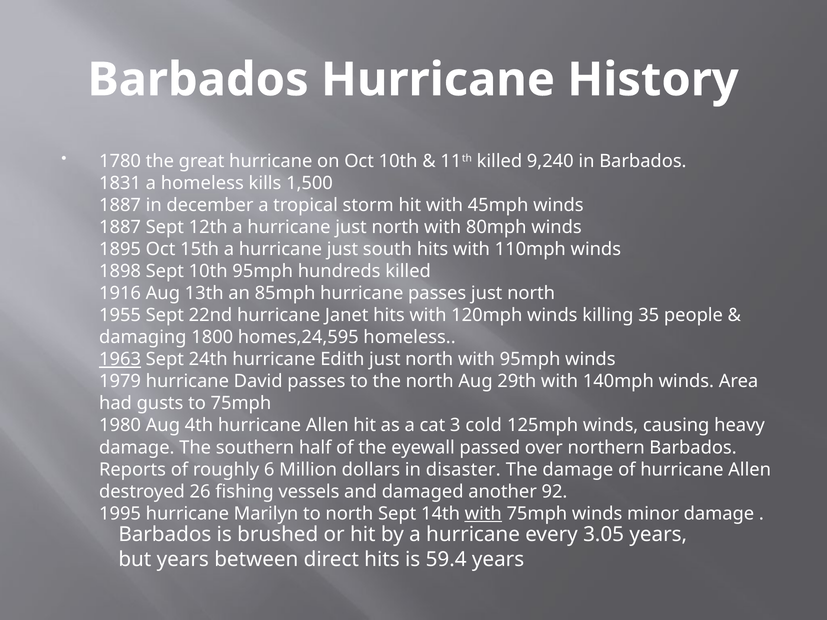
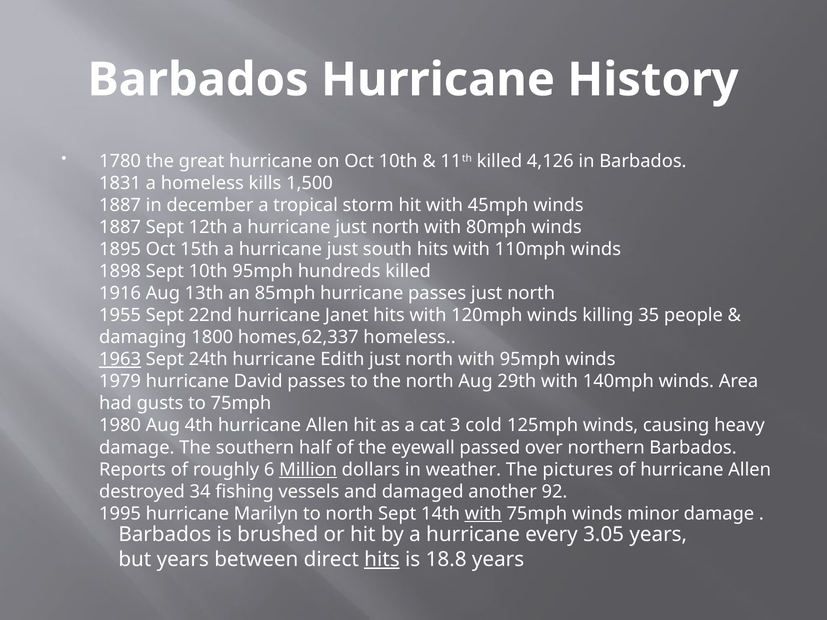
9,240: 9,240 -> 4,126 (550, 161)
homes,24,595: homes,24,595 -> homes,62,337 (298, 337)
Million underline: none -> present (308, 470)
disaster: disaster -> weather (463, 470)
The damage: damage -> pictures (578, 470)
26: 26 -> 34 (200, 492)
hits underline: none -> present (382, 560)
59.4: 59.4 -> 18.8 (446, 560)
